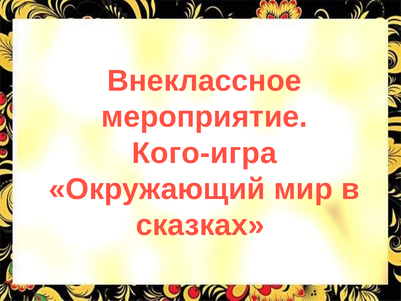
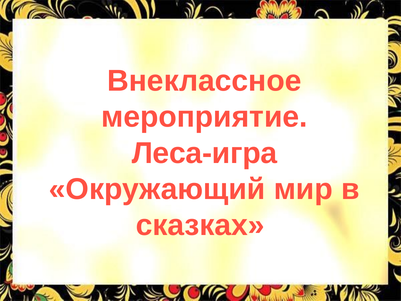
Кого-игра: Кого-игра -> Леса-игра (204, 153)
